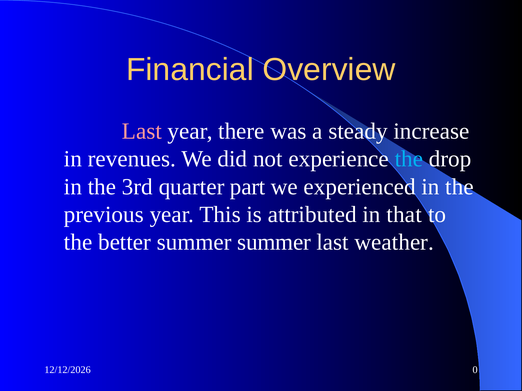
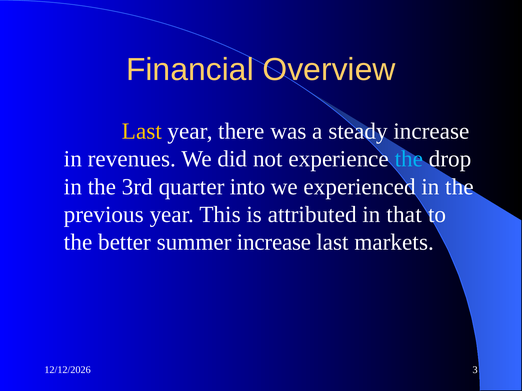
Last colour: pink -> yellow (142, 131)
part: part -> into (248, 187)
summer summer: summer -> increase (274, 243)
weather: weather -> markets (394, 243)
0: 0 -> 3 (475, 370)
